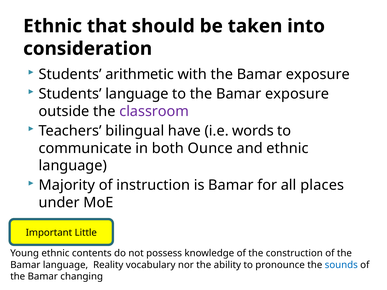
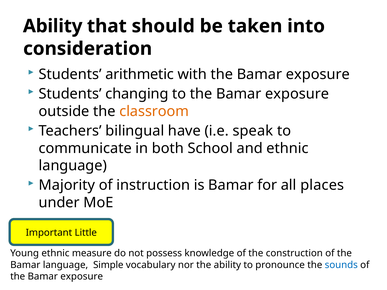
Ethnic: Ethnic -> Ability (53, 26)
Students language: language -> changing (137, 94)
classroom colour: purple -> orange (154, 111)
words: words -> speak (253, 131)
Ounce: Ounce -> School (210, 148)
contents: contents -> measure (92, 253)
Reality: Reality -> Simple (108, 265)
changing: changing -> exposure (82, 277)
